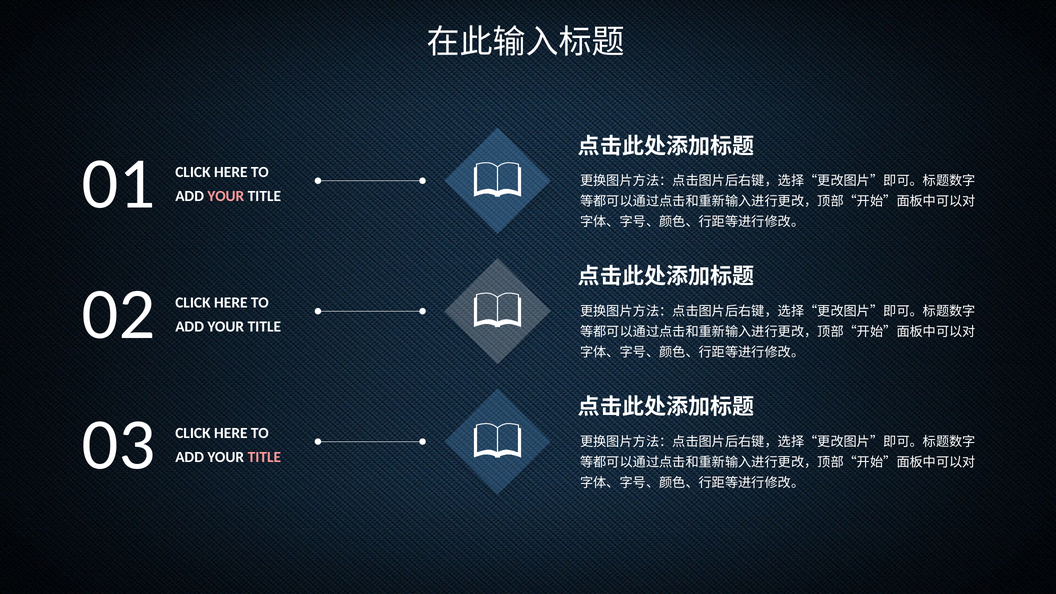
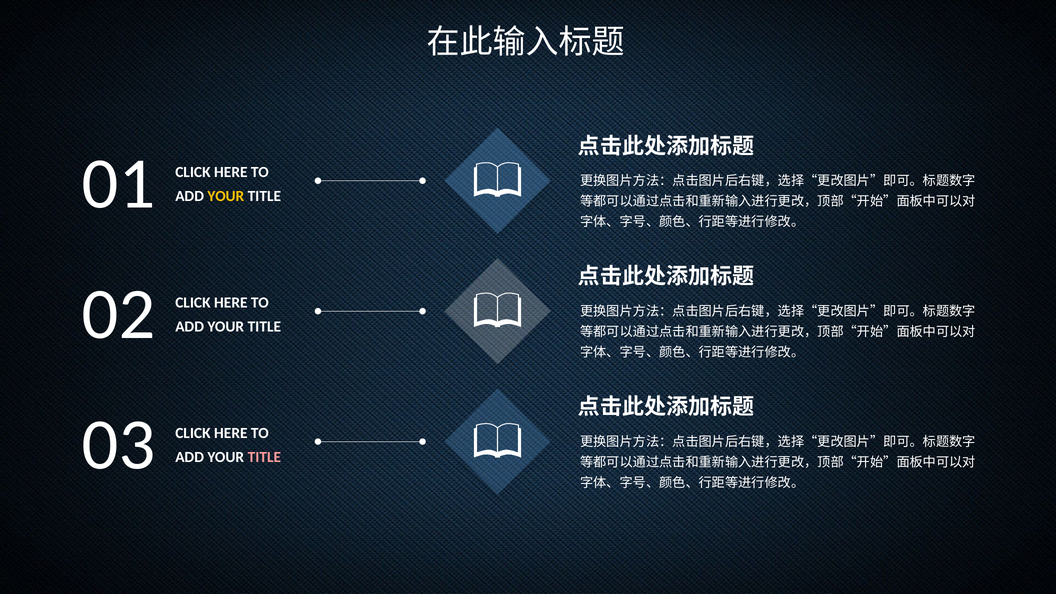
YOUR colour: pink -> yellow (226, 196)
